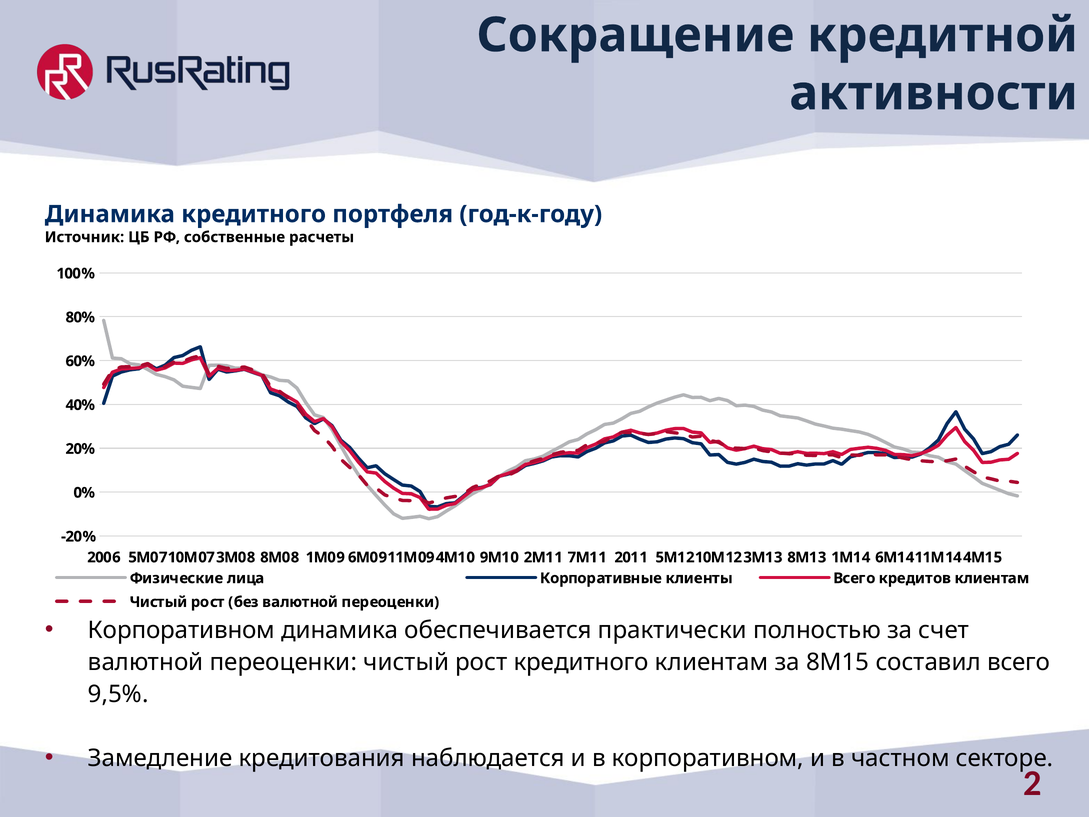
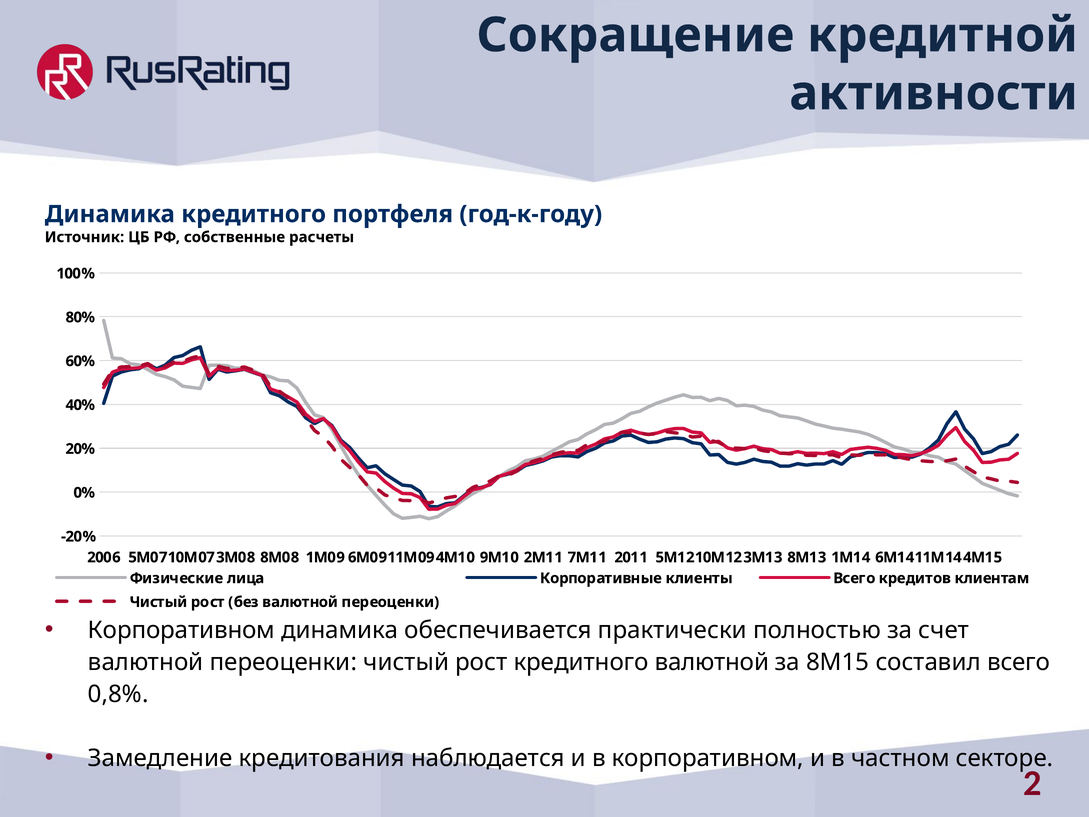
кредитного клиентам: клиентам -> валютной (712, 662)
9,5%: 9,5% -> 0,8% (118, 694)
